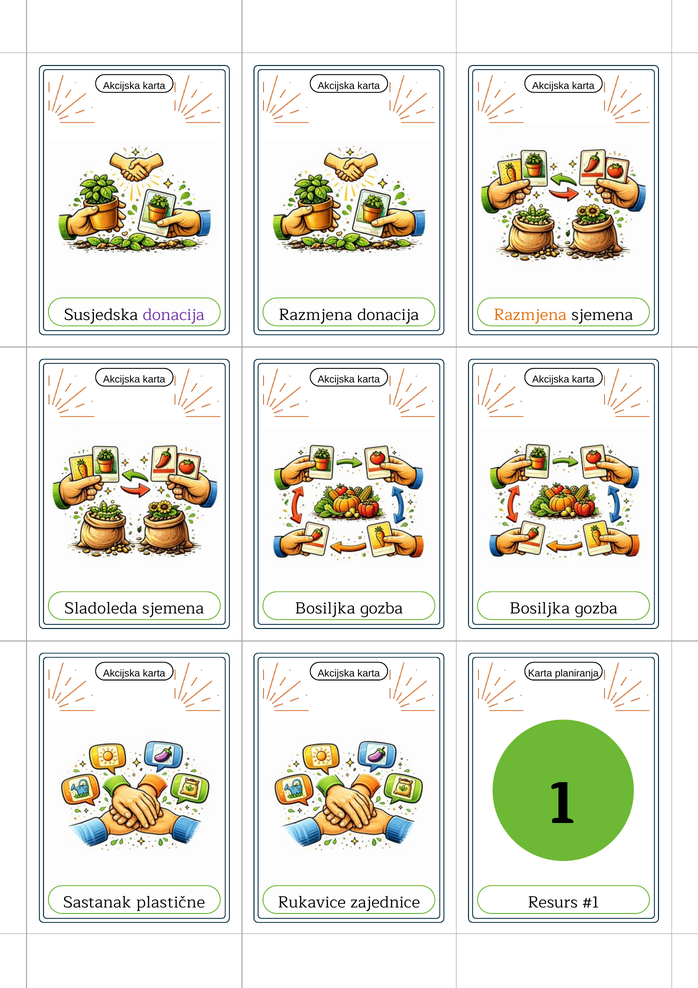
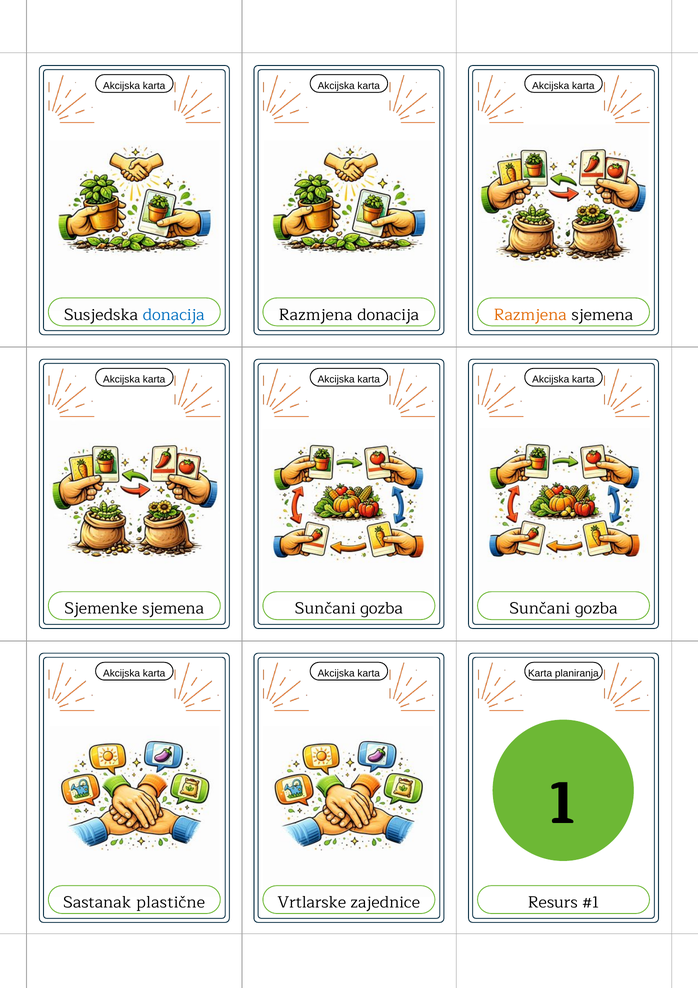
donacija colour: purple -> blue (174, 315)
Sladoleda: Sladoleda -> Sjemenke (101, 608)
Bosiljka: Bosiljka -> Sunčani (325, 608)
sjemena Bosiljka: Bosiljka -> Sunčani (540, 608)
Rukavice: Rukavice -> Vrtlarske (312, 902)
